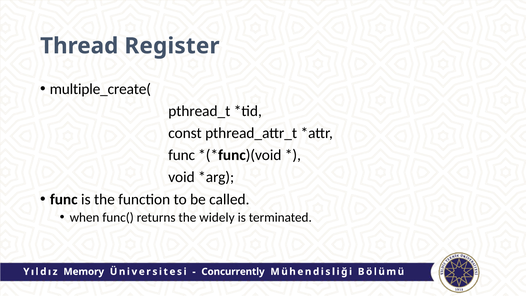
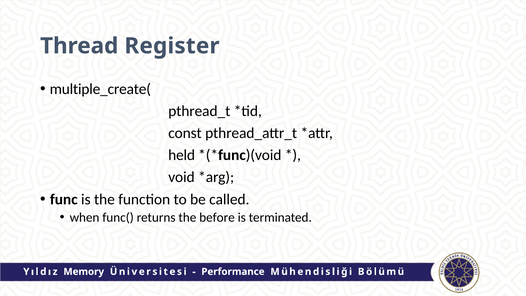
func: func -> held (182, 155)
widely: widely -> before (217, 217)
Concurrently: Concurrently -> Performance (233, 272)
